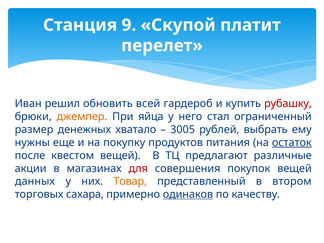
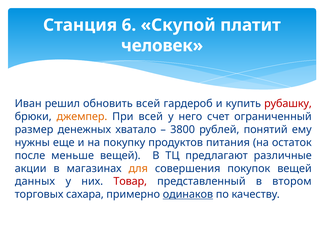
9: 9 -> 6 (129, 25)
перелет: перелет -> человек (162, 46)
При яйца: яйца -> всей (151, 117)
стал: стал -> счет (218, 117)
3005: 3005 -> 3800 (183, 130)
выбрать: выбрать -> понятий (266, 130)
остаток underline: present -> none (292, 143)
квестом: квестом -> меньше (73, 156)
для colour: red -> orange (138, 168)
Товар colour: orange -> red (130, 181)
